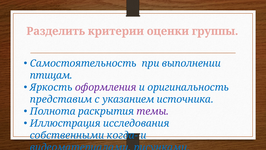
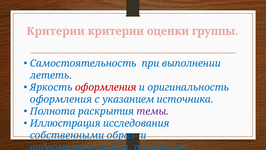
Разделить: Разделить -> Критерии (56, 31)
птицам: птицам -> лететь (51, 75)
оформления colour: purple -> red (106, 87)
представим: представим -> оформления (61, 99)
когда-: когда- -> образ- (122, 135)
